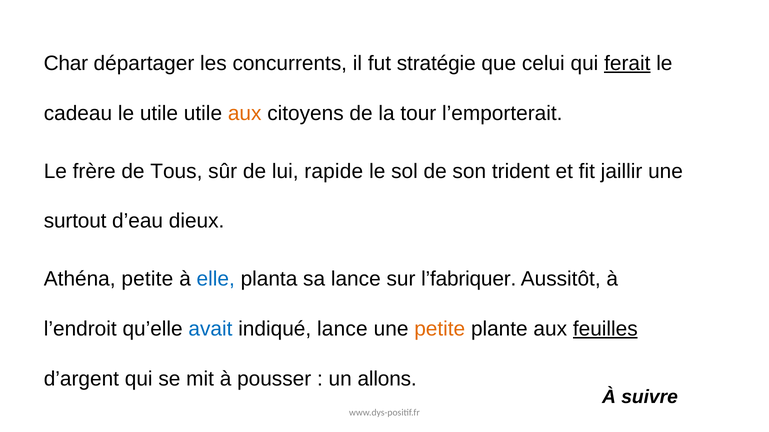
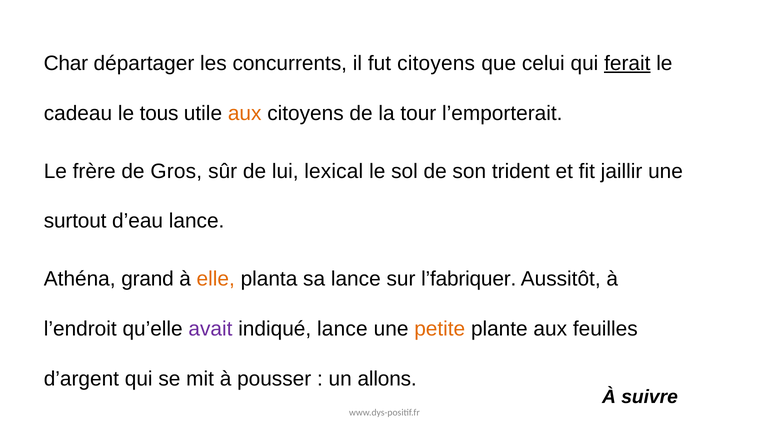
fut stratégie: stratégie -> citoyens (436, 63)
le utile: utile -> tous (159, 113)
Tous: Tous -> Gros (176, 171)
rapide: rapide -> lexical (334, 171)
d’eau dieux: dieux -> lance (197, 221)
Athéna petite: petite -> grand (148, 279)
elle colour: blue -> orange (216, 279)
avait colour: blue -> purple (210, 329)
feuilles underline: present -> none (605, 329)
